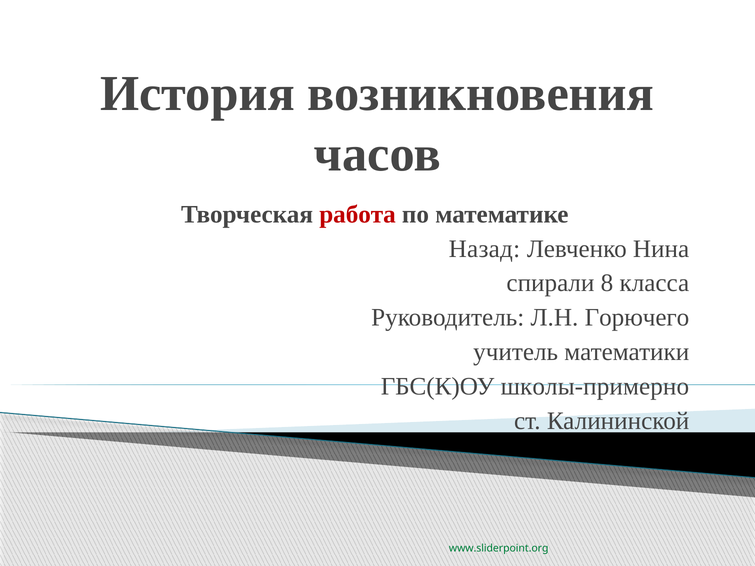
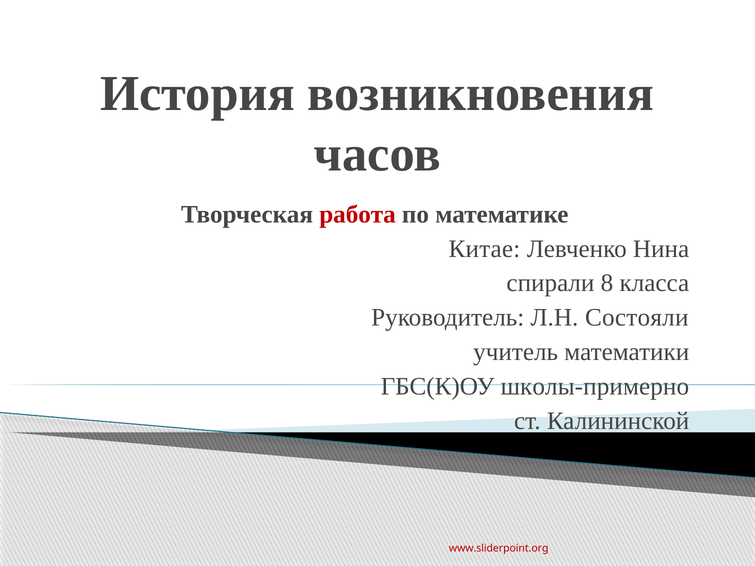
Назад: Назад -> Китае (484, 249)
Горючего: Горючего -> Состояли (637, 318)
www.sliderpoint.org colour: green -> red (499, 548)
